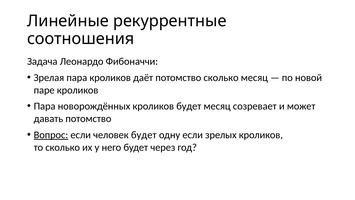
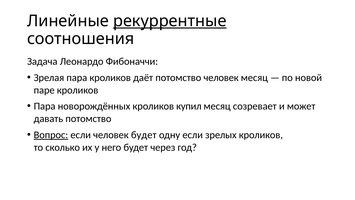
рекуррентные underline: none -> present (170, 21)
потомство сколько: сколько -> человек (221, 78)
кроликов будет: будет -> купил (189, 106)
